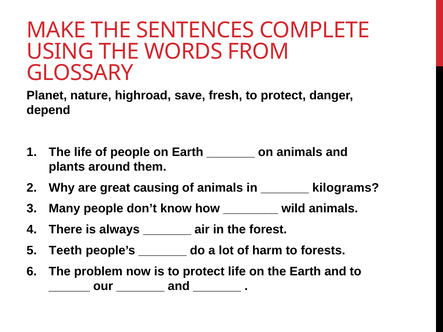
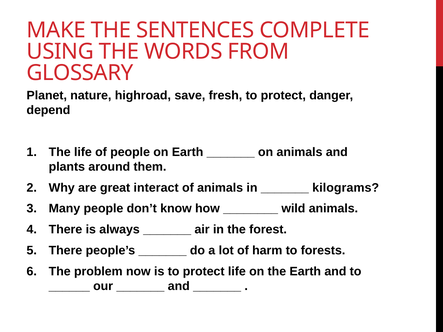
causing: causing -> interact (156, 188)
Teeth: Teeth -> There (65, 251)
